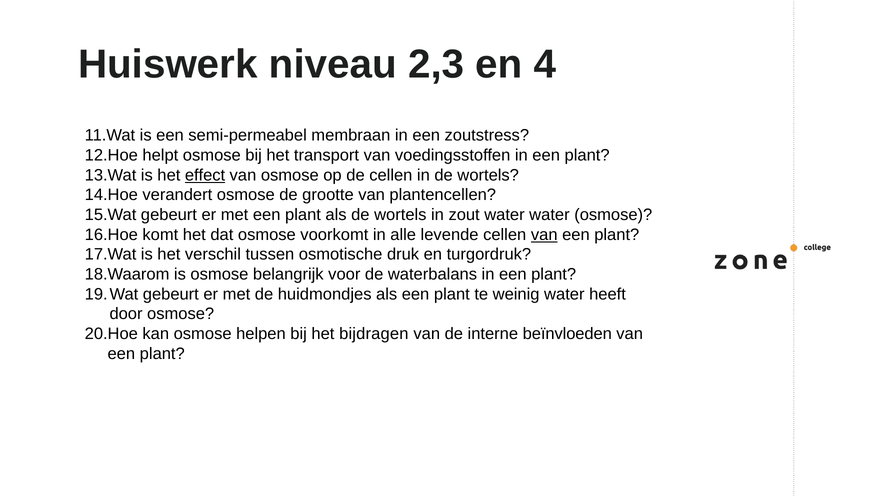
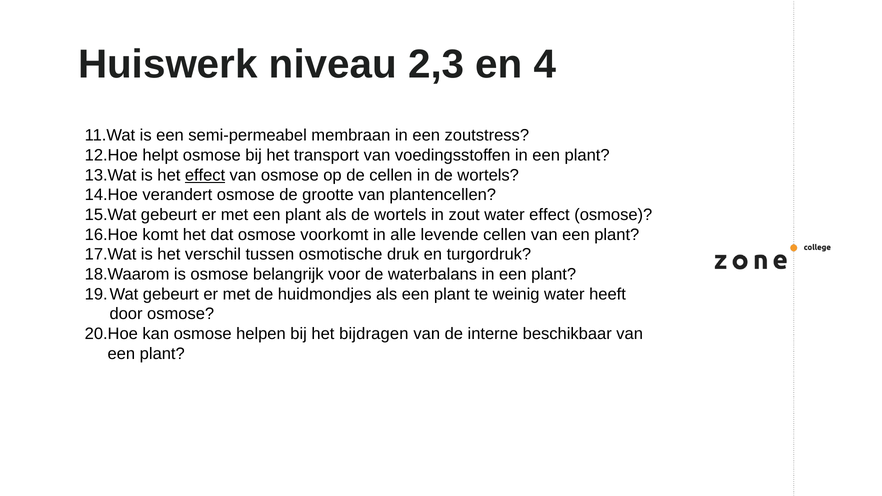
water water: water -> effect (549, 215)
van underline: present -> none (544, 235)
beïnvloeden: beïnvloeden -> beschikbaar (567, 334)
